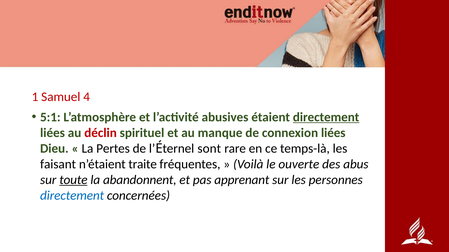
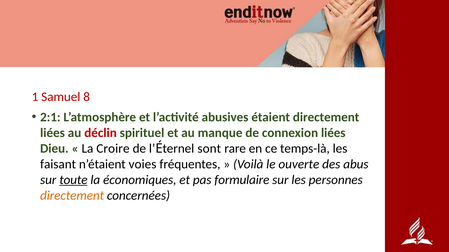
4: 4 -> 8 (87, 97)
5:1: 5:1 -> 2:1 (50, 117)
directement underline: present -> none (326, 117)
Pertes: Pertes -> Croire (113, 149)
traite: traite -> voies (143, 164)
abandonnent: abandonnent -> économiques (140, 180)
apprenant: apprenant -> formulaire (242, 180)
directement colour: blue -> orange (72, 196)
